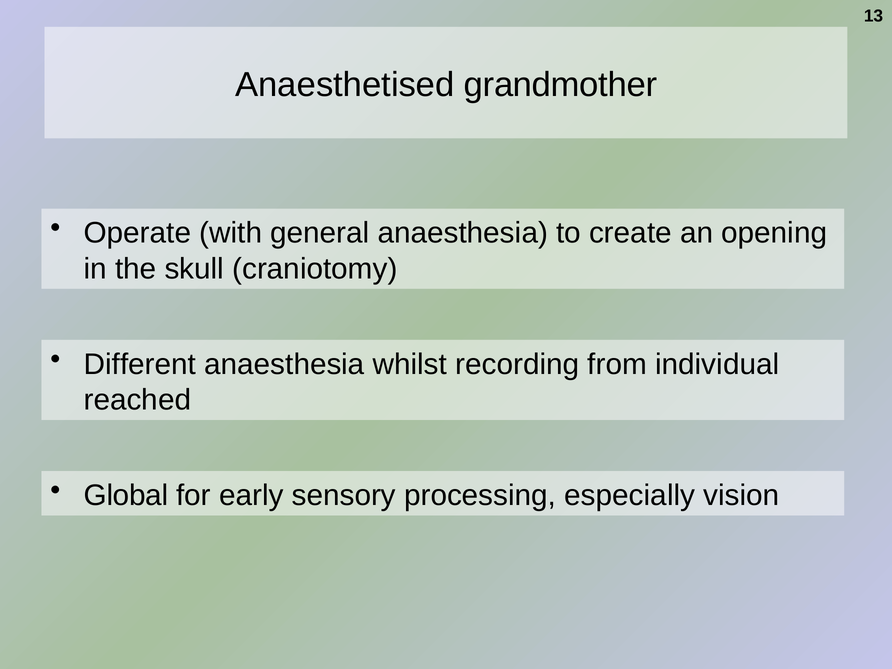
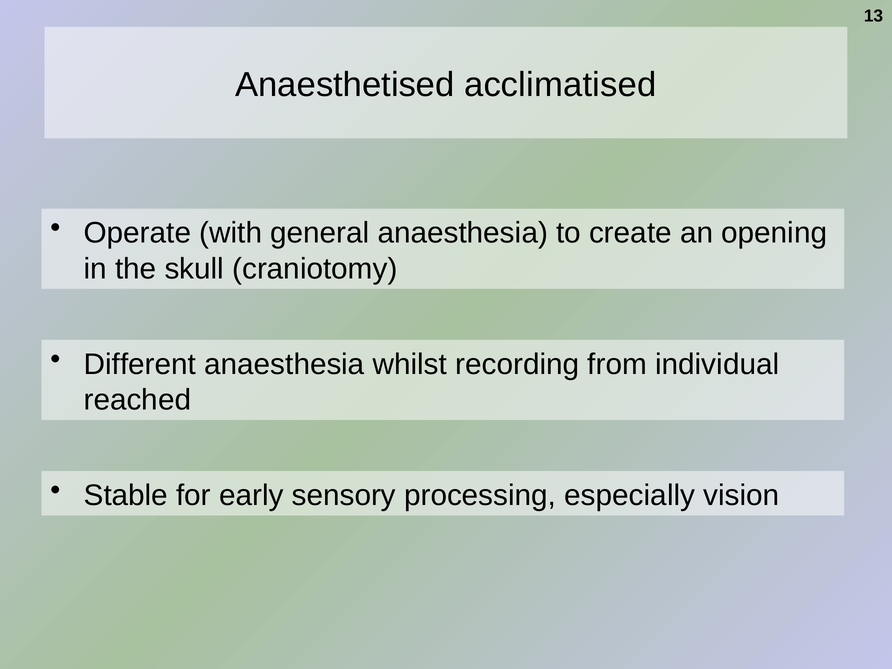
grandmother: grandmother -> acclimatised (560, 85)
Global: Global -> Stable (126, 495)
